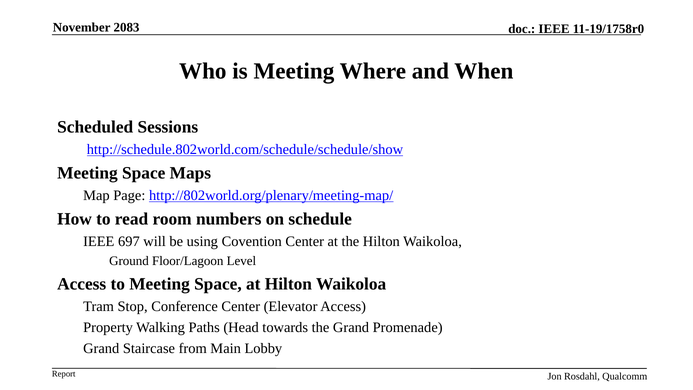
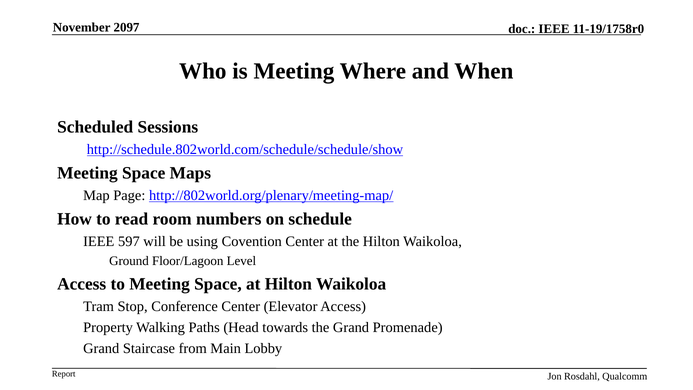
2083: 2083 -> 2097 (127, 28)
697: 697 -> 597 (129, 241)
